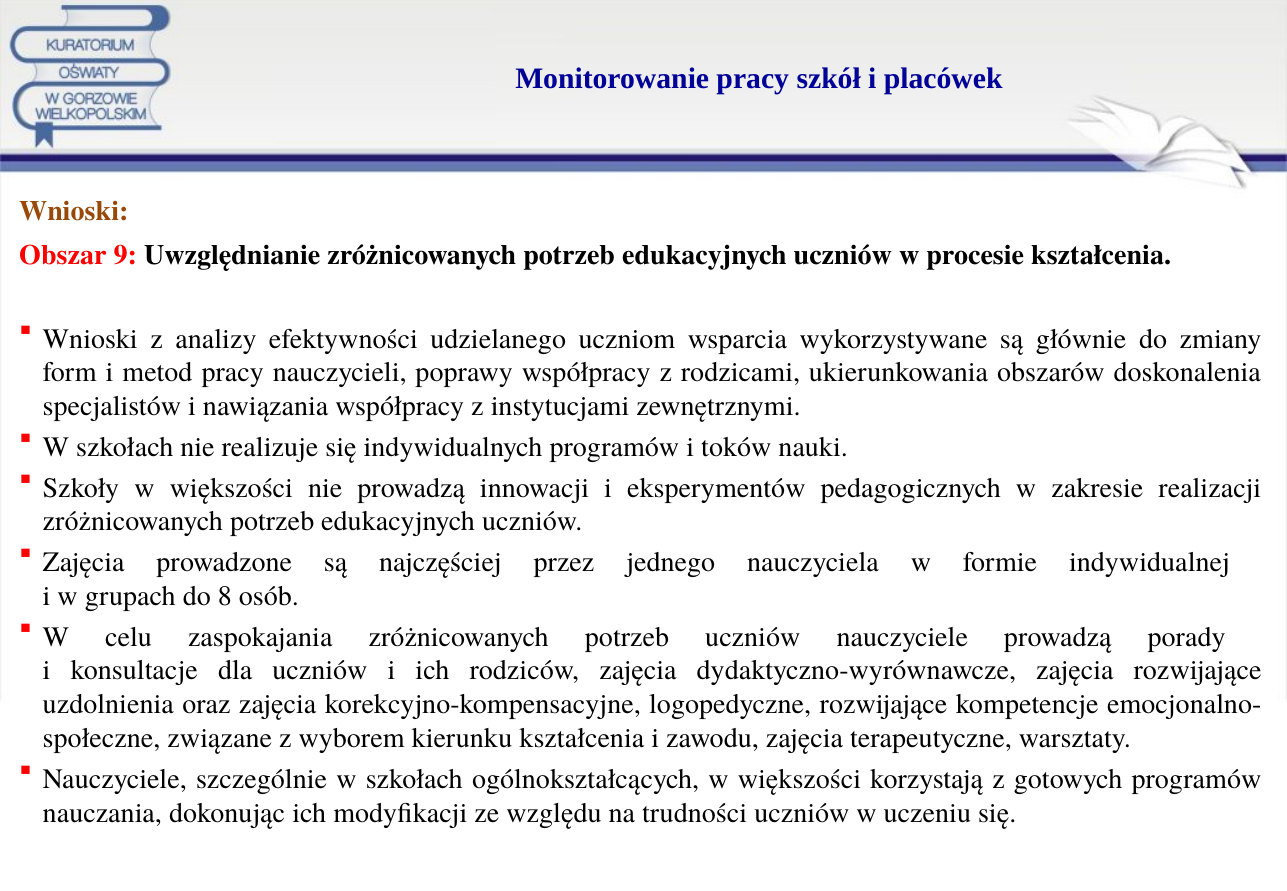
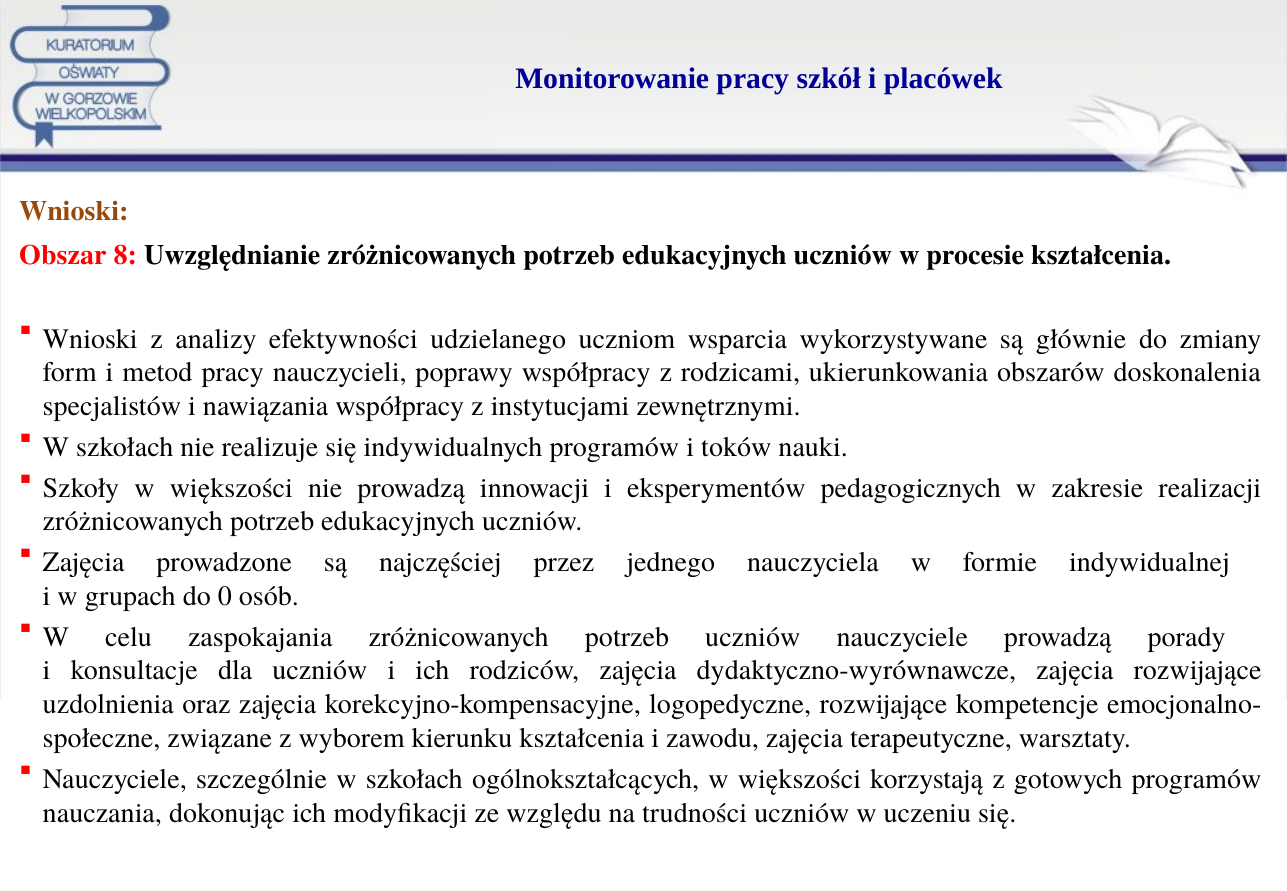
9: 9 -> 8 (125, 255)
8: 8 -> 0 (225, 596)
